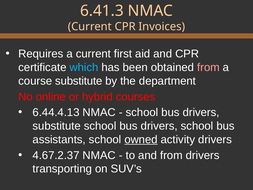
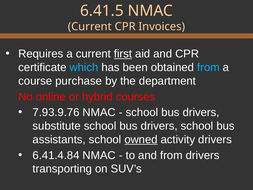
6.41.3: 6.41.3 -> 6.41.5 (102, 11)
first underline: none -> present (123, 54)
from colour: pink -> light blue (208, 67)
course substitute: substitute -> purchase (79, 81)
6.44.4.13: 6.44.4.13 -> 7.93.9.76 (56, 112)
4.67.2.37: 4.67.2.37 -> 6.41.4.84 (56, 155)
